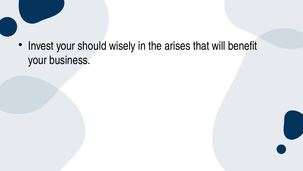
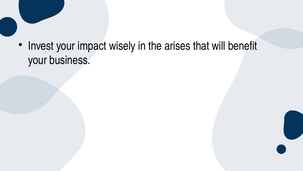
should: should -> impact (92, 46)
